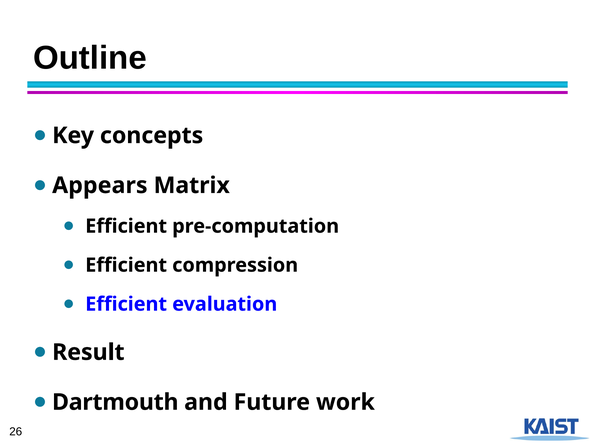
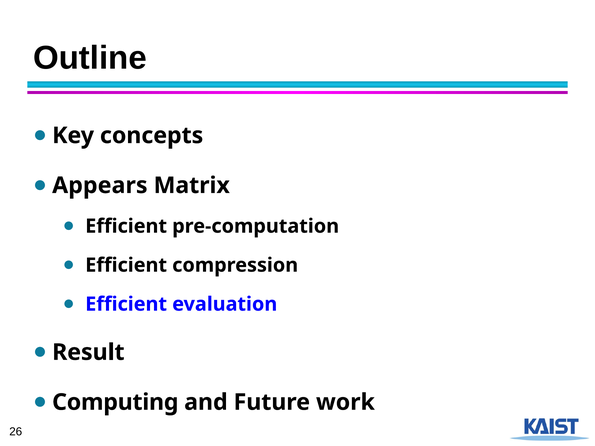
Dartmouth: Dartmouth -> Computing (115, 402)
